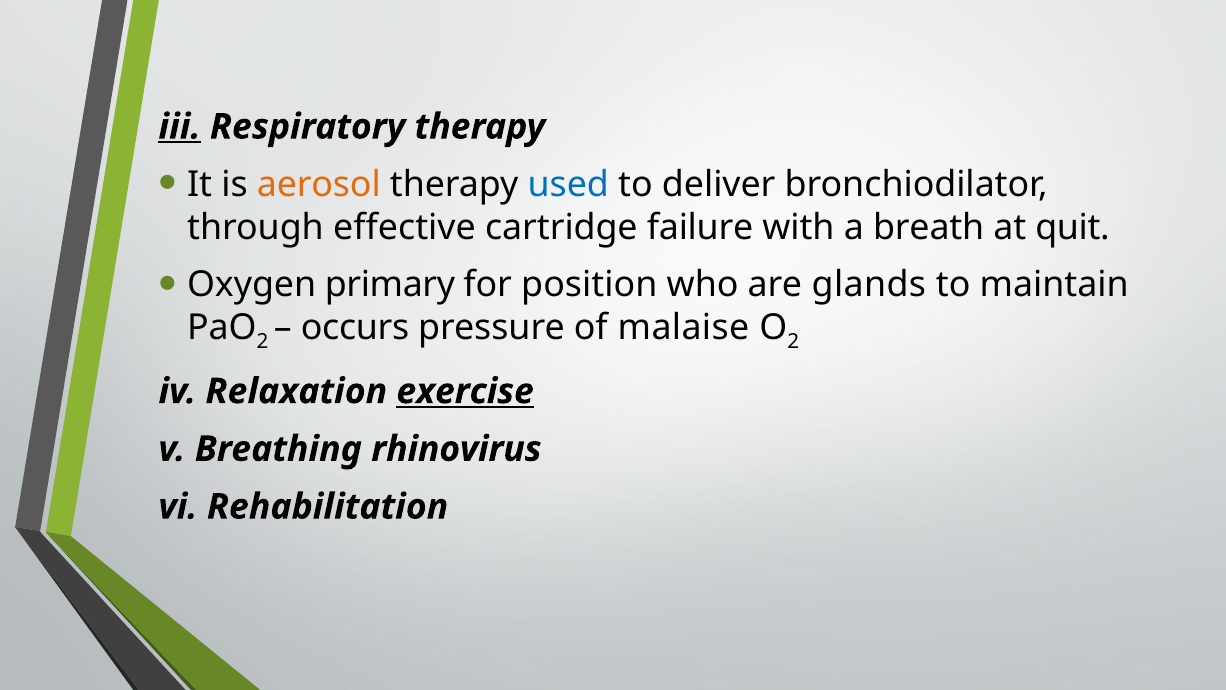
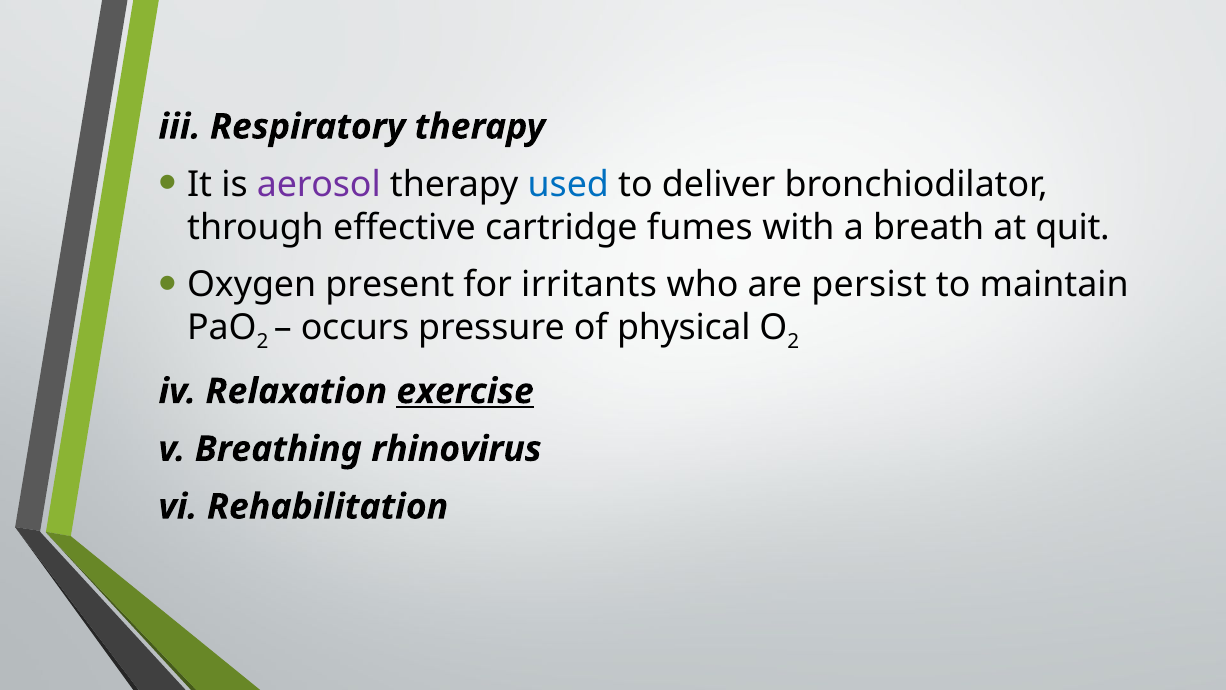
iii underline: present -> none (180, 127)
aerosol colour: orange -> purple (319, 184)
failure: failure -> fumes (700, 227)
primary: primary -> present (390, 285)
position: position -> irritants (589, 285)
glands: glands -> persist (869, 285)
malaise: malaise -> physical (684, 328)
